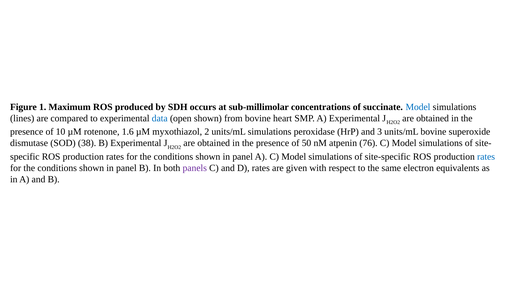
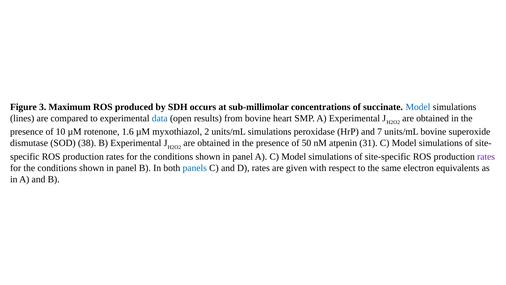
1: 1 -> 3 (43, 107)
open shown: shown -> results (208, 118)
3: 3 -> 7 (380, 132)
76: 76 -> 31 (368, 143)
rates colour: blue -> purple (486, 156)
panels colour: purple -> blue (195, 168)
